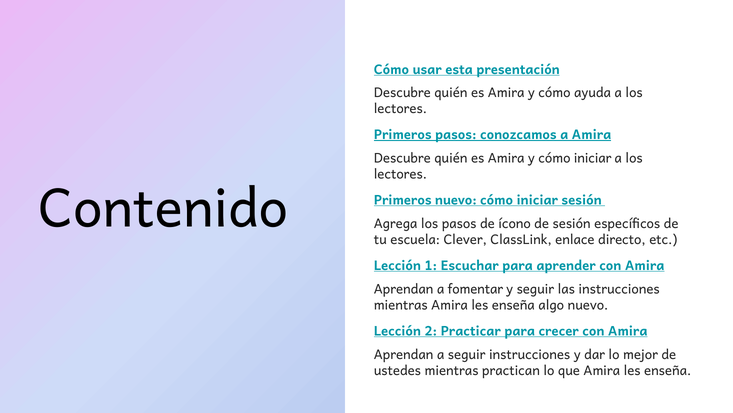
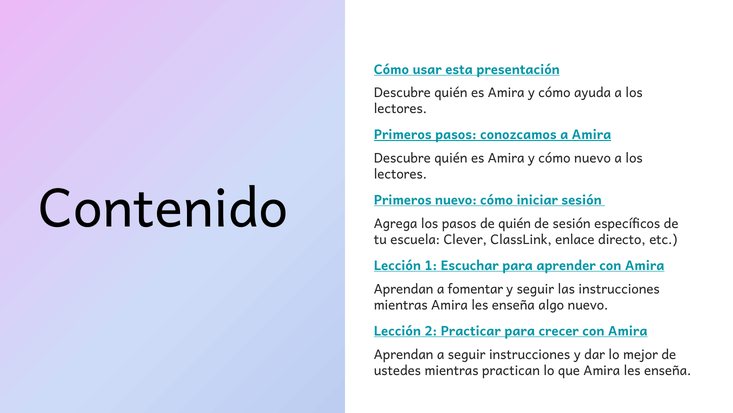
y cómo iniciar: iniciar -> nuevo (592, 158)
de ícono: ícono -> quién (515, 224)
